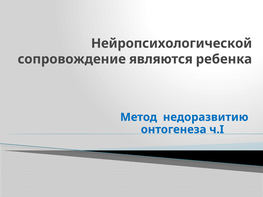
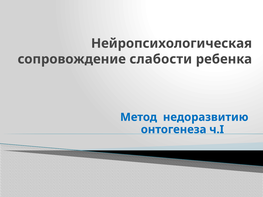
Нейропсихологической: Нейропсихологической -> Нейропсихологическая (172, 43)
являются: являются -> слабости (161, 59)
